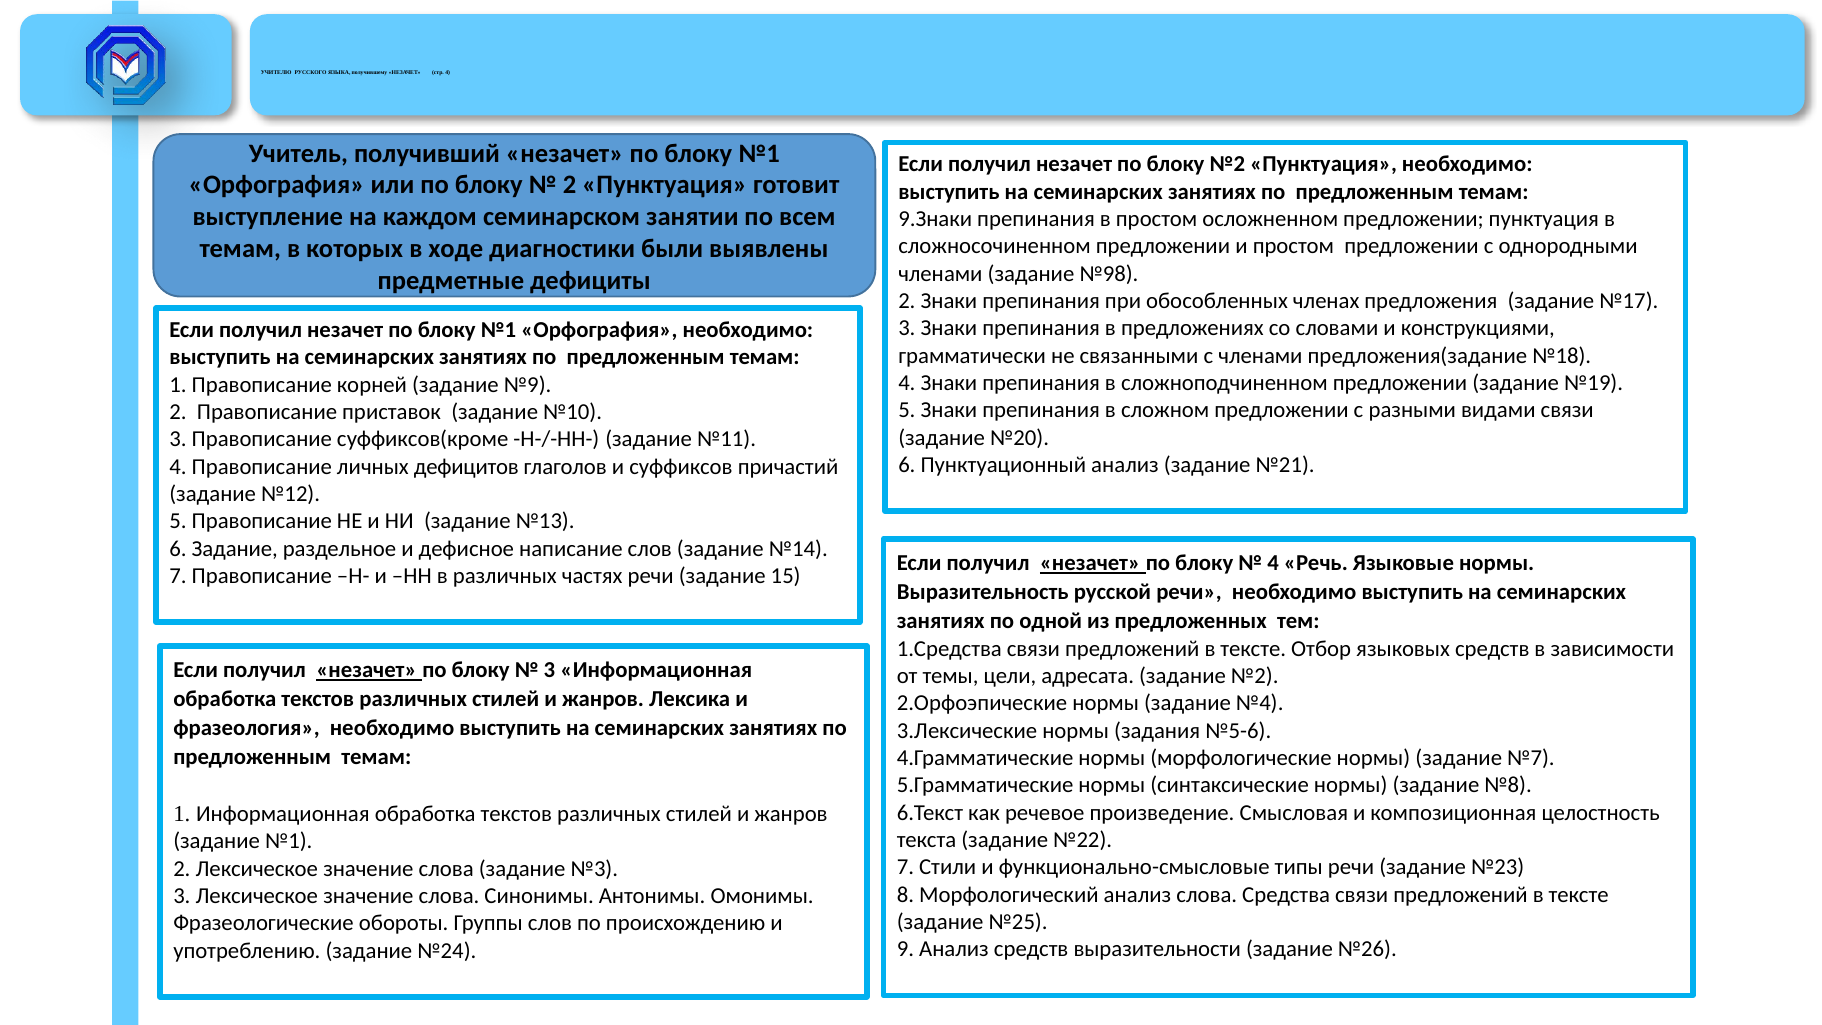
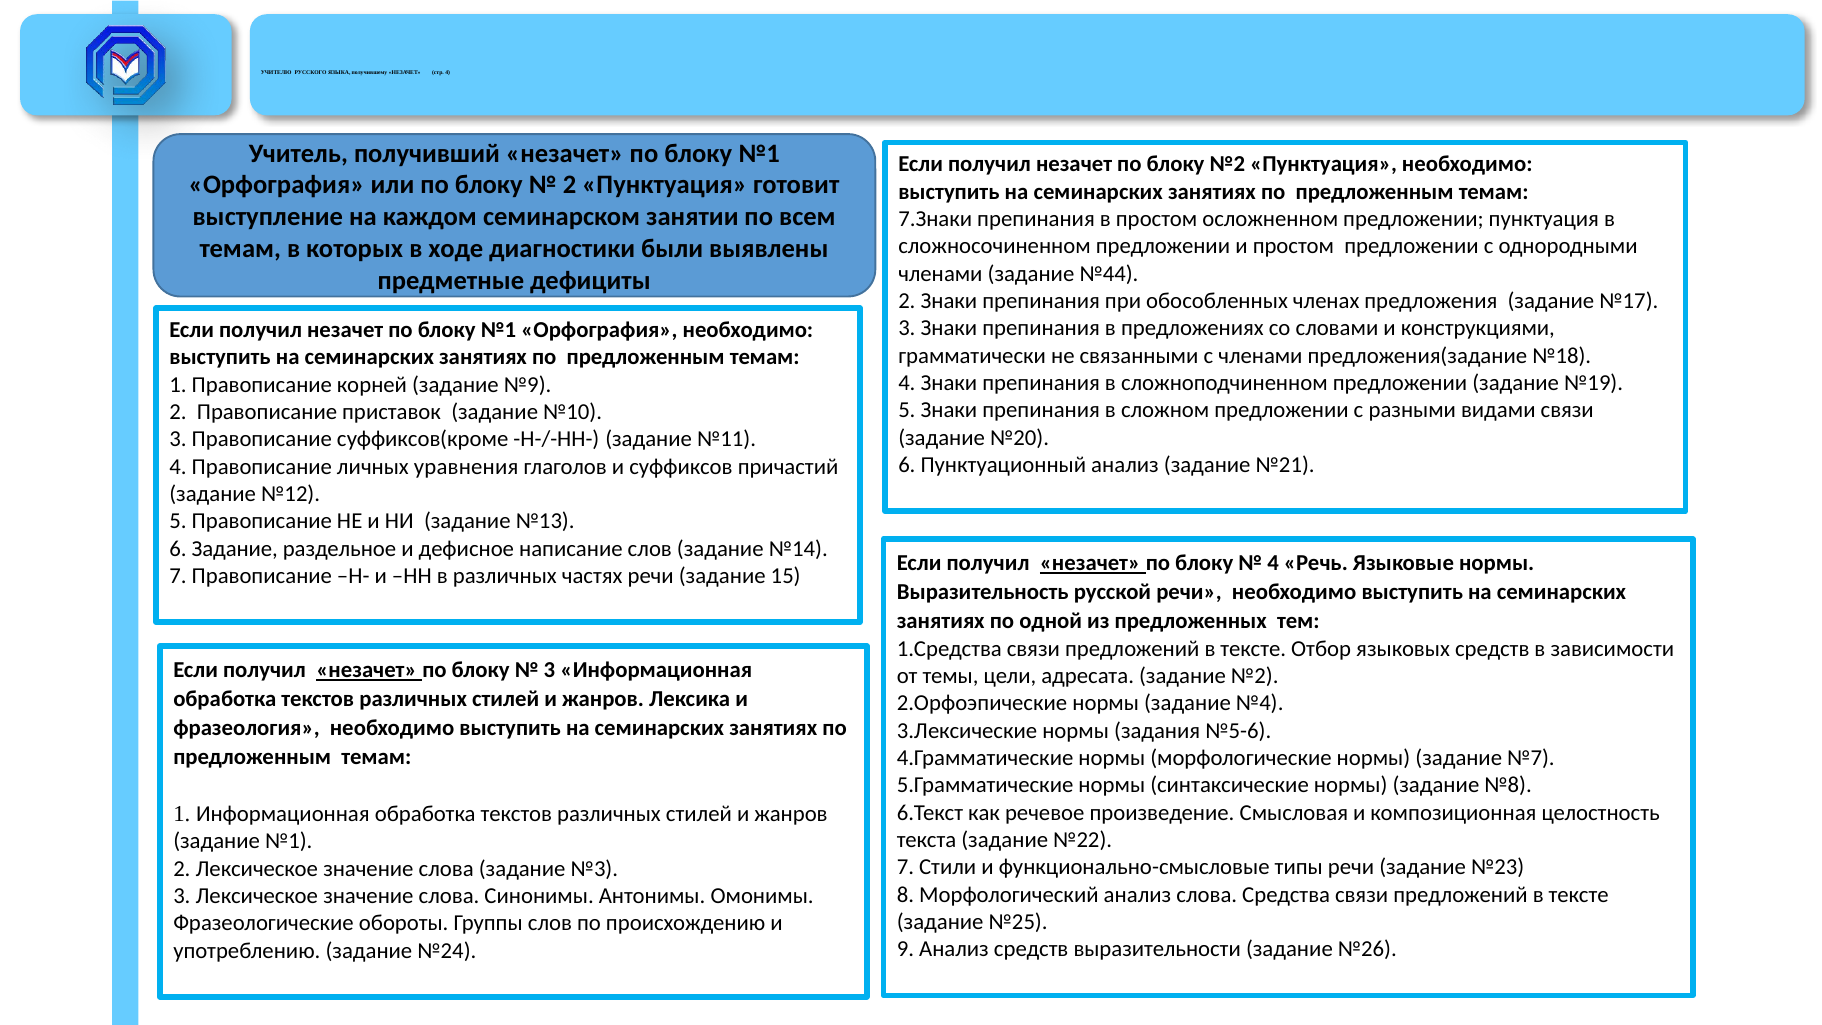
9.Знаки: 9.Знаки -> 7.Знаки (935, 219)
№98: №98 -> №44 (1109, 274)
дефицитов: дефицитов -> уравнения (466, 467)
